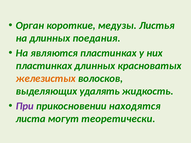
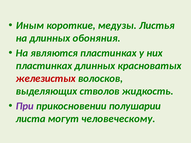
Орган: Орган -> Иным (30, 26)
поедания: поедания -> обоняния (97, 38)
железистых colour: orange -> red (46, 79)
удалять: удалять -> стволов (100, 91)
находятся: находятся -> полушарии (135, 106)
теоретически: теоретически -> человеческому (118, 119)
